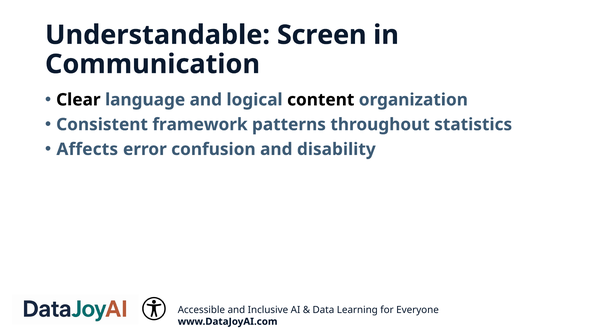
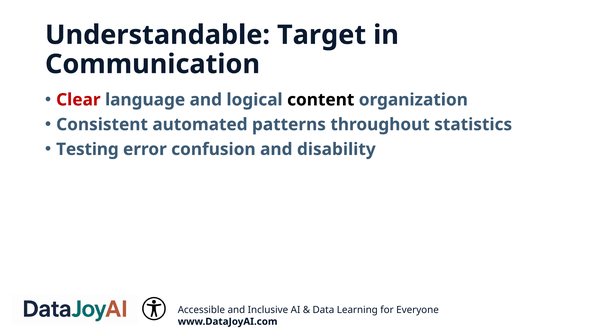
Screen: Screen -> Target (322, 35)
Clear colour: black -> red (78, 100)
framework: framework -> automated (200, 125)
Affects: Affects -> Testing (87, 149)
